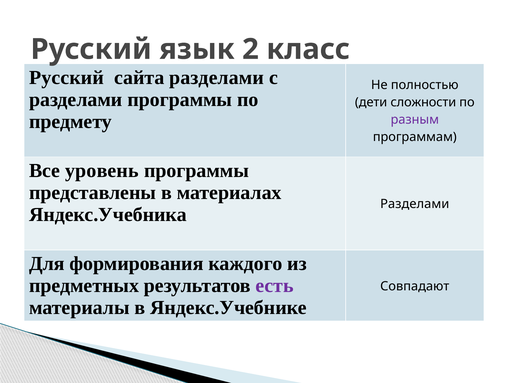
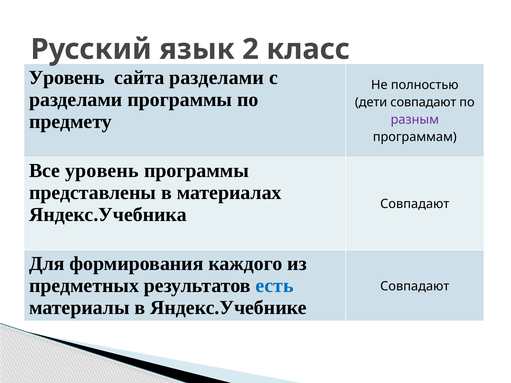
Русский: Русский -> Уровень (67, 78)
дети сложности: сложности -> совпадают (423, 102)
Яндекс.Учебника Разделами: Разделами -> Совпадают (415, 204)
есть colour: purple -> blue (275, 286)
